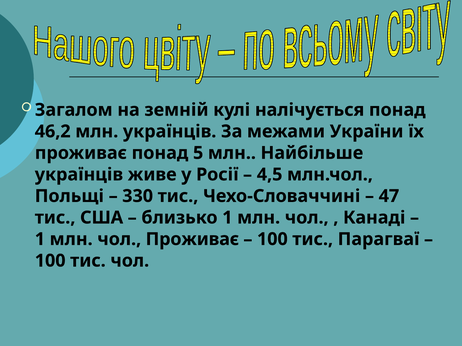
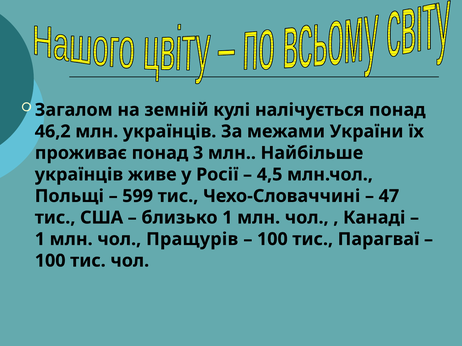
5: 5 -> 3 (198, 153)
330: 330 -> 599 (138, 196)
чол Проживає: Проживає -> Пращурів (192, 239)
